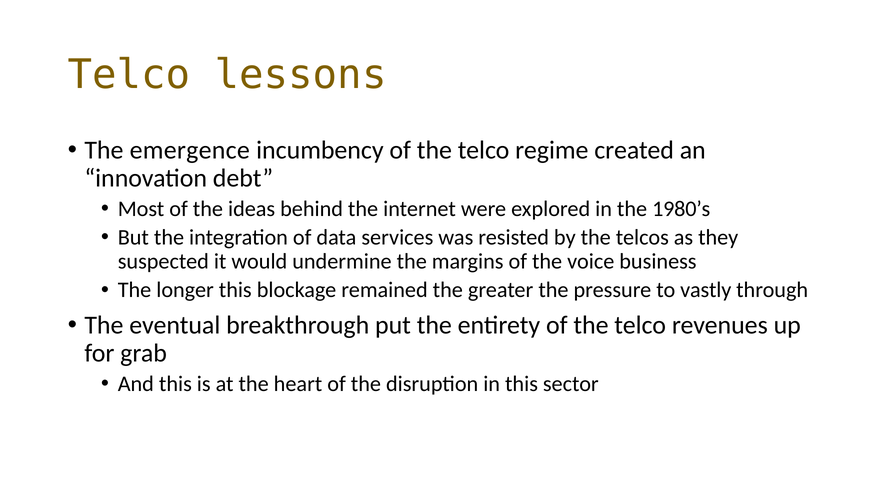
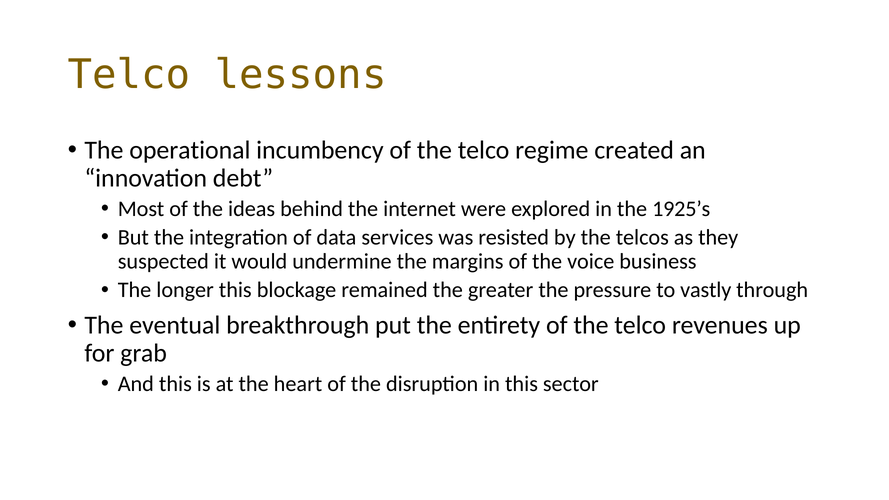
emergence: emergence -> operational (190, 150)
1980’s: 1980’s -> 1925’s (681, 209)
